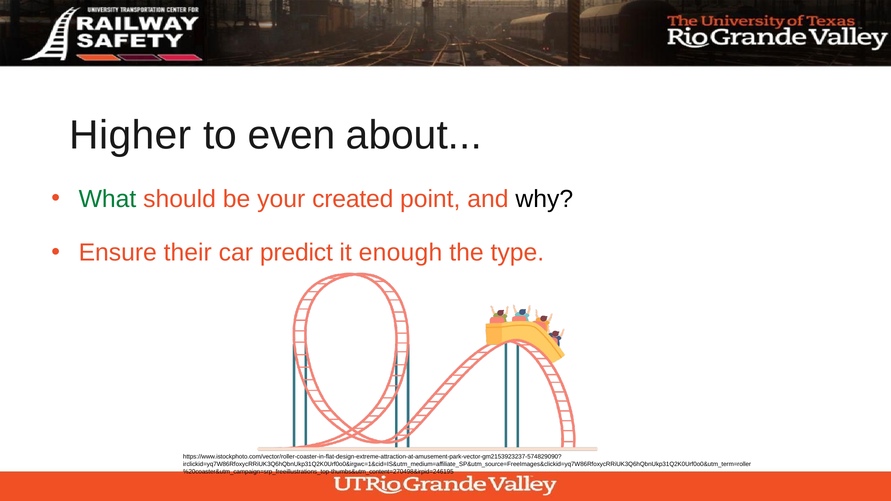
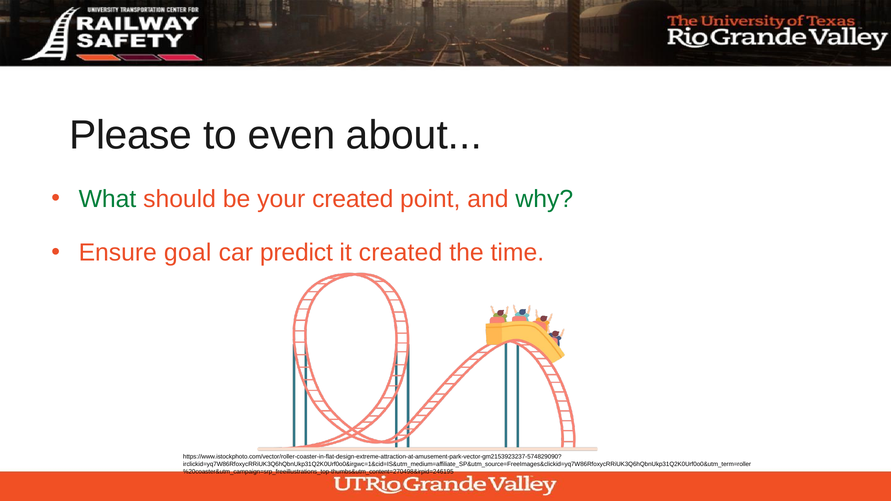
Higher: Higher -> Please (131, 135)
why colour: black -> green (544, 199)
their: their -> goal (188, 253)
it enough: enough -> created (401, 253)
type: type -> time (517, 253)
